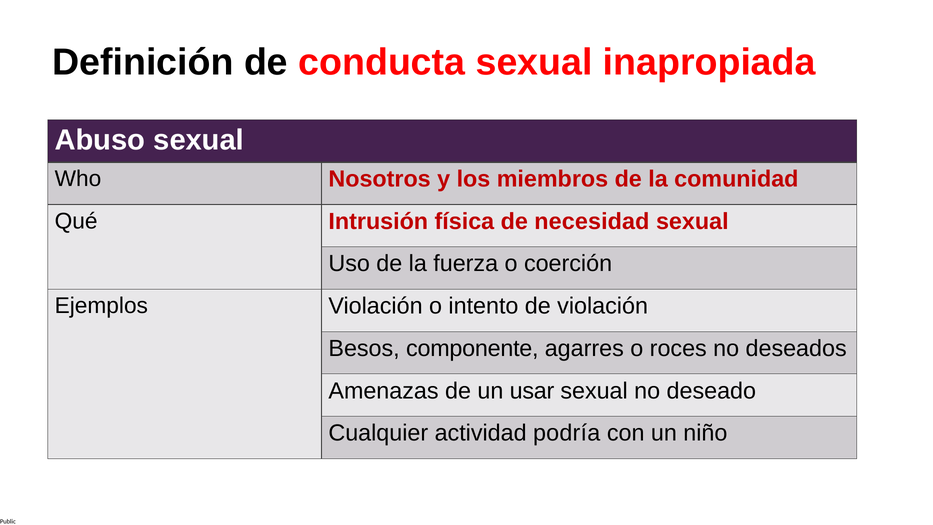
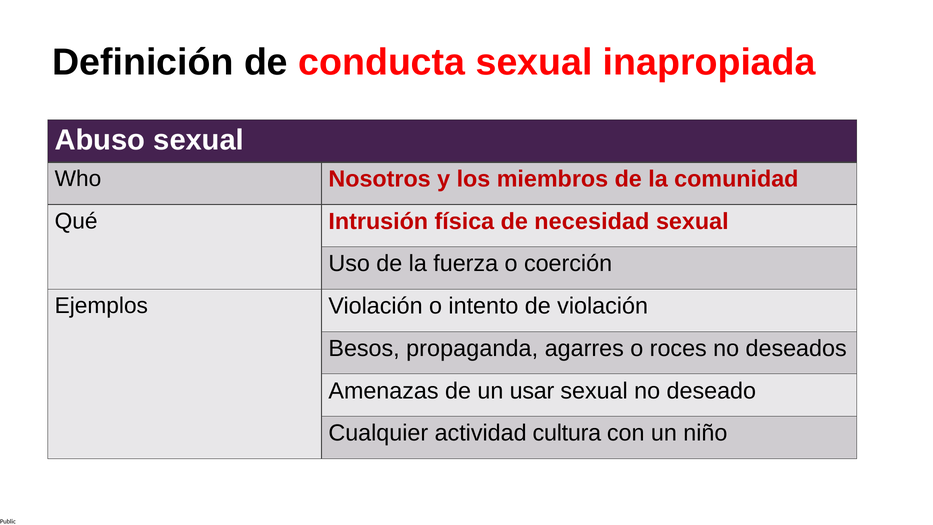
componente: componente -> propaganda (472, 348)
podría: podría -> cultura (567, 433)
